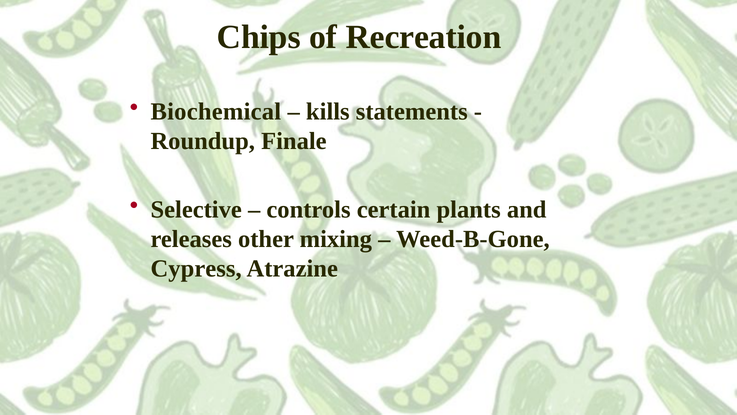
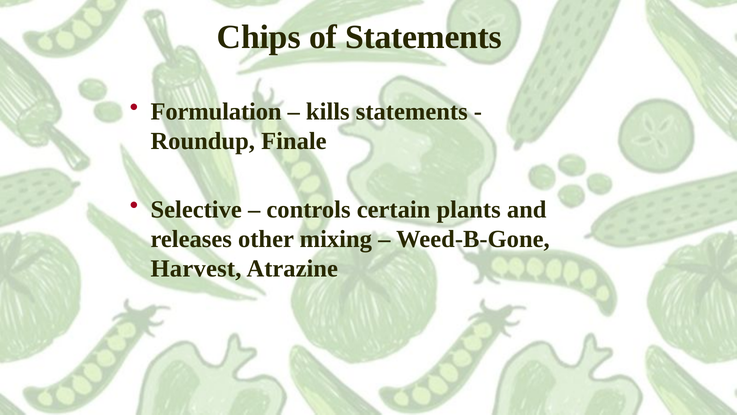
of Recreation: Recreation -> Statements (424, 37)
Biochemical: Biochemical -> Formulation (216, 111)
Cypress: Cypress -> Harvest (196, 269)
